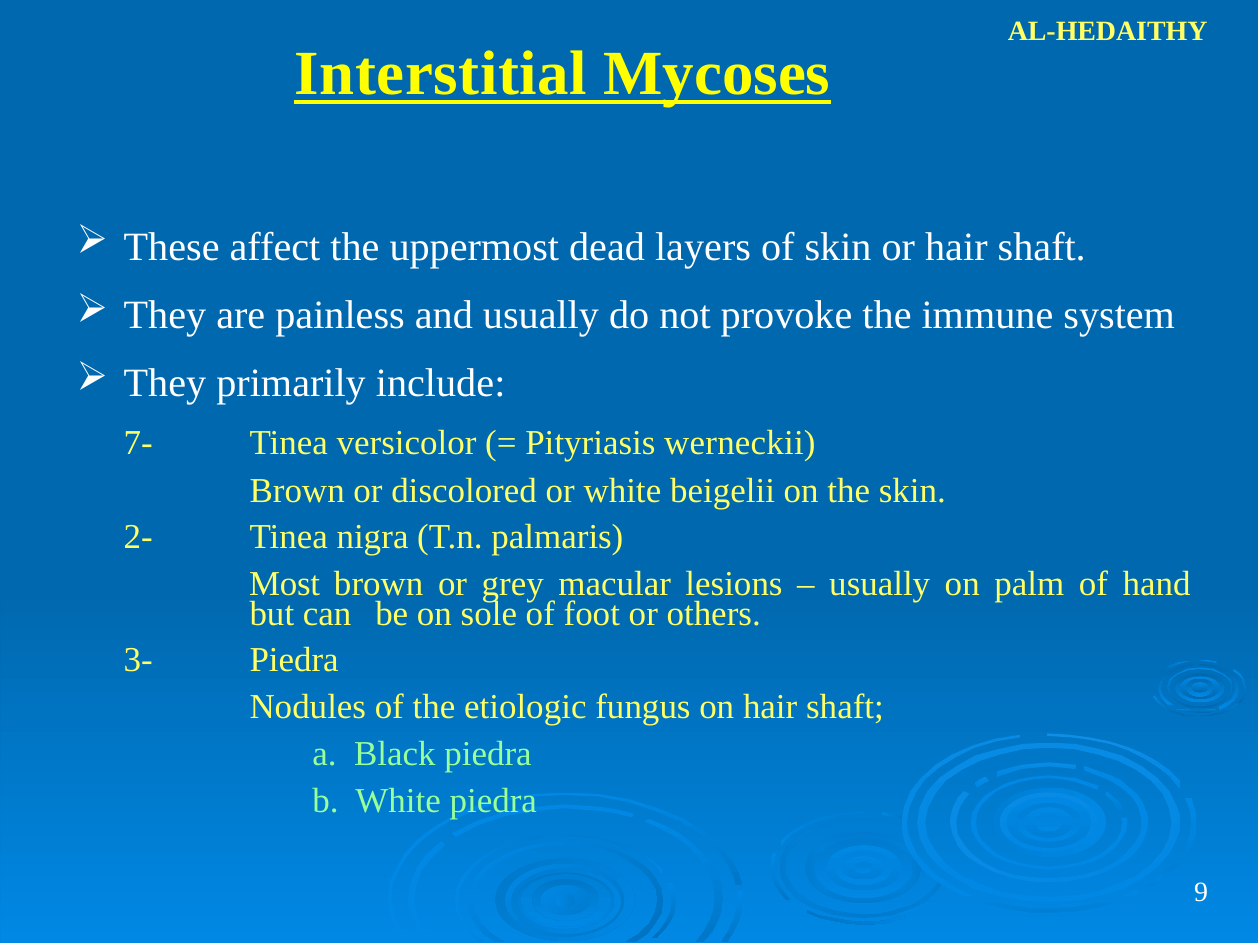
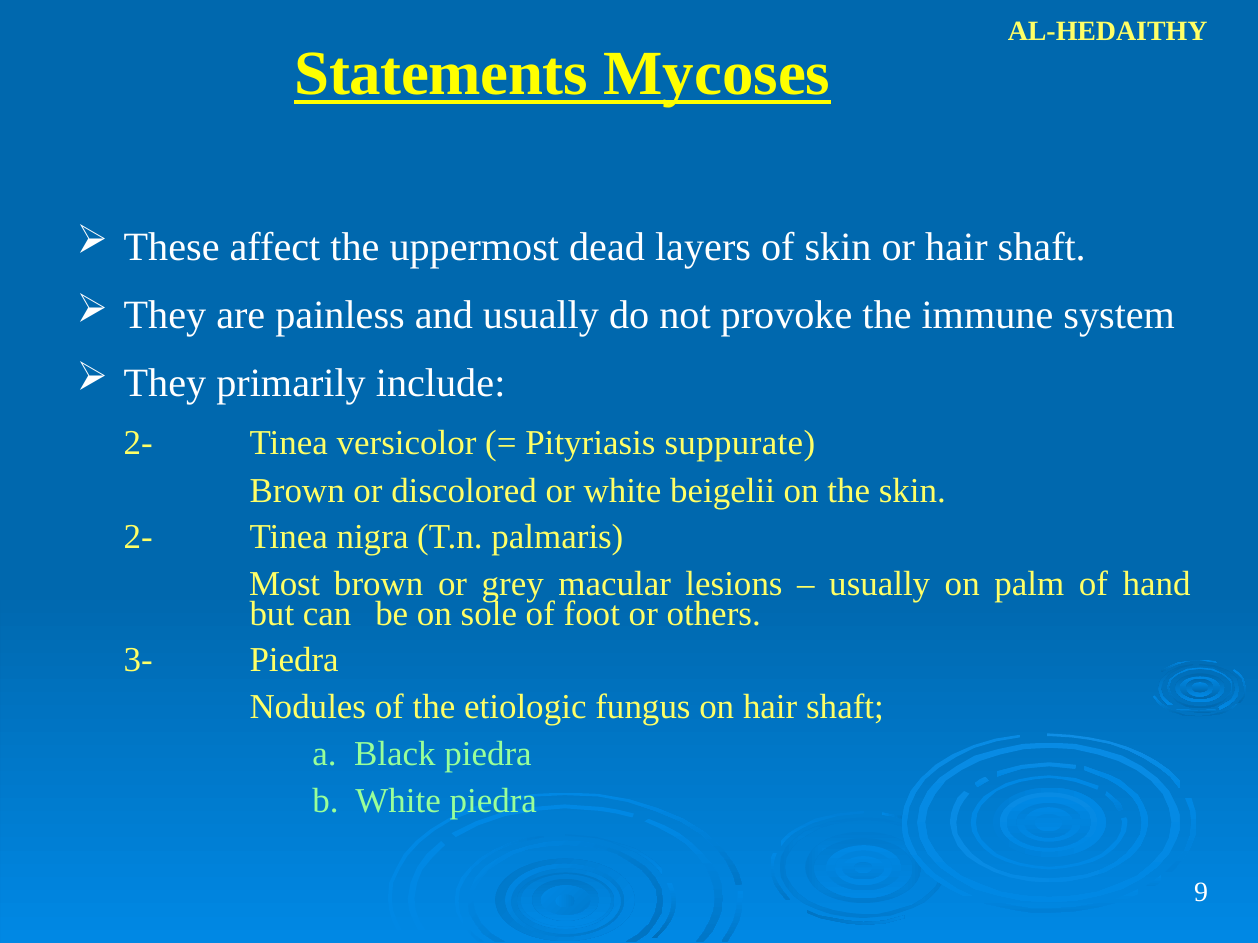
Interstitial: Interstitial -> Statements (441, 74)
7-: 7- -> 2- (138, 443)
werneckii: werneckii -> suppurate (740, 443)
